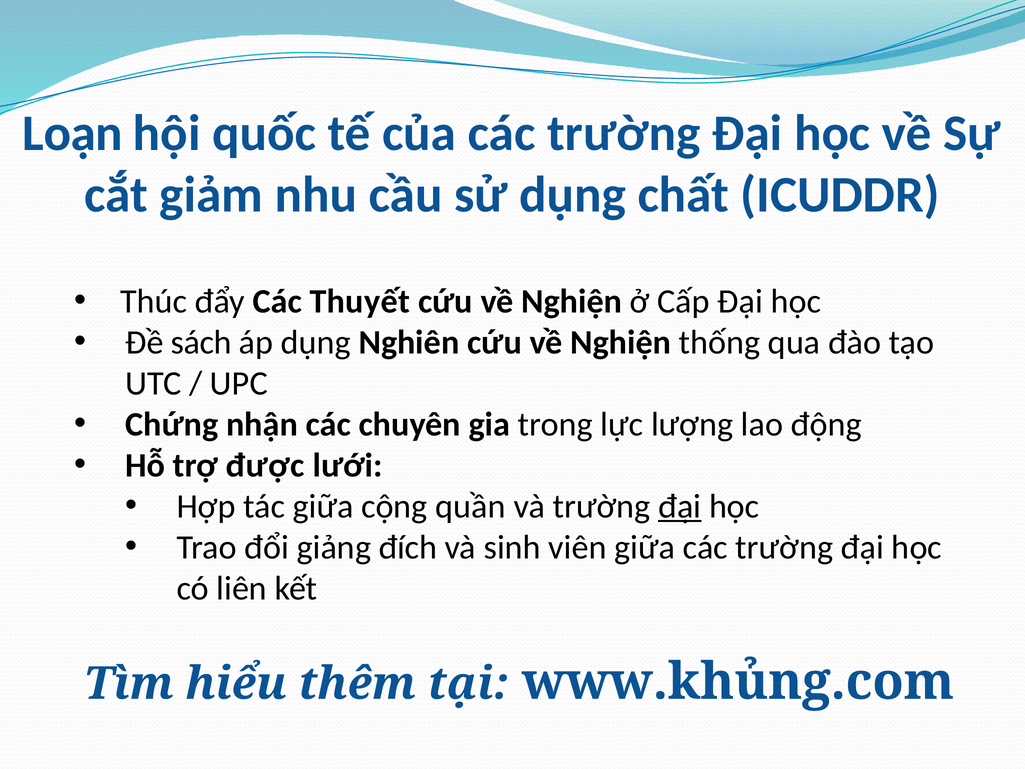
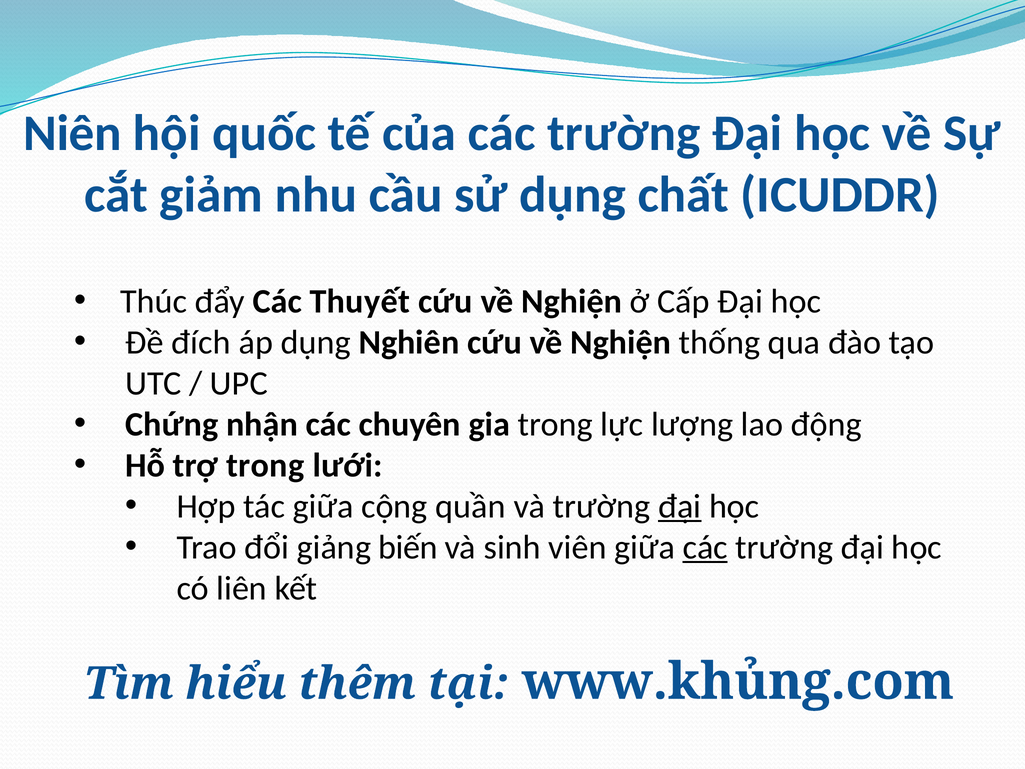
Loạn: Loạn -> Niên (73, 133)
sách: sách -> đích (201, 342)
trợ được: được -> trong (265, 465)
đích: đích -> biến (408, 547)
các underline: none -> present (705, 547)
